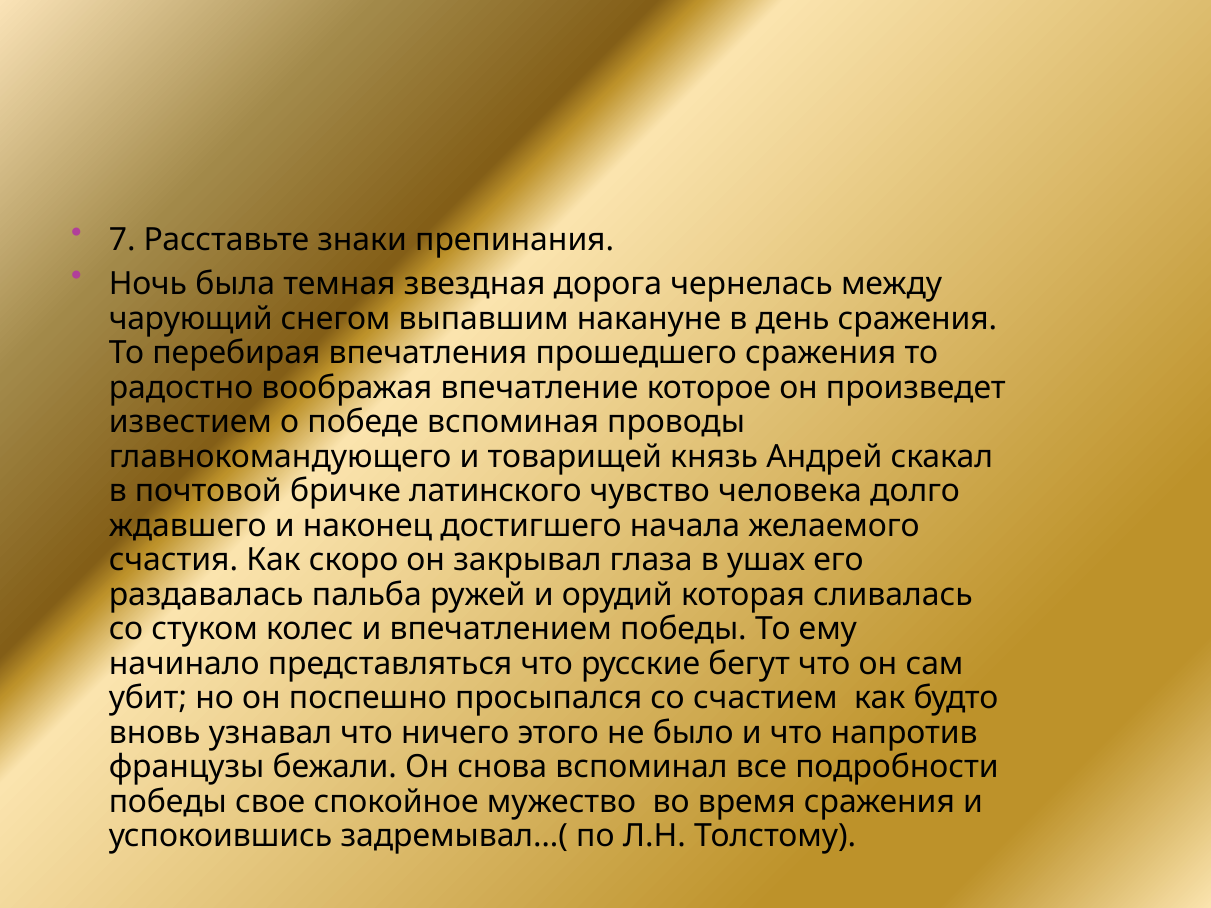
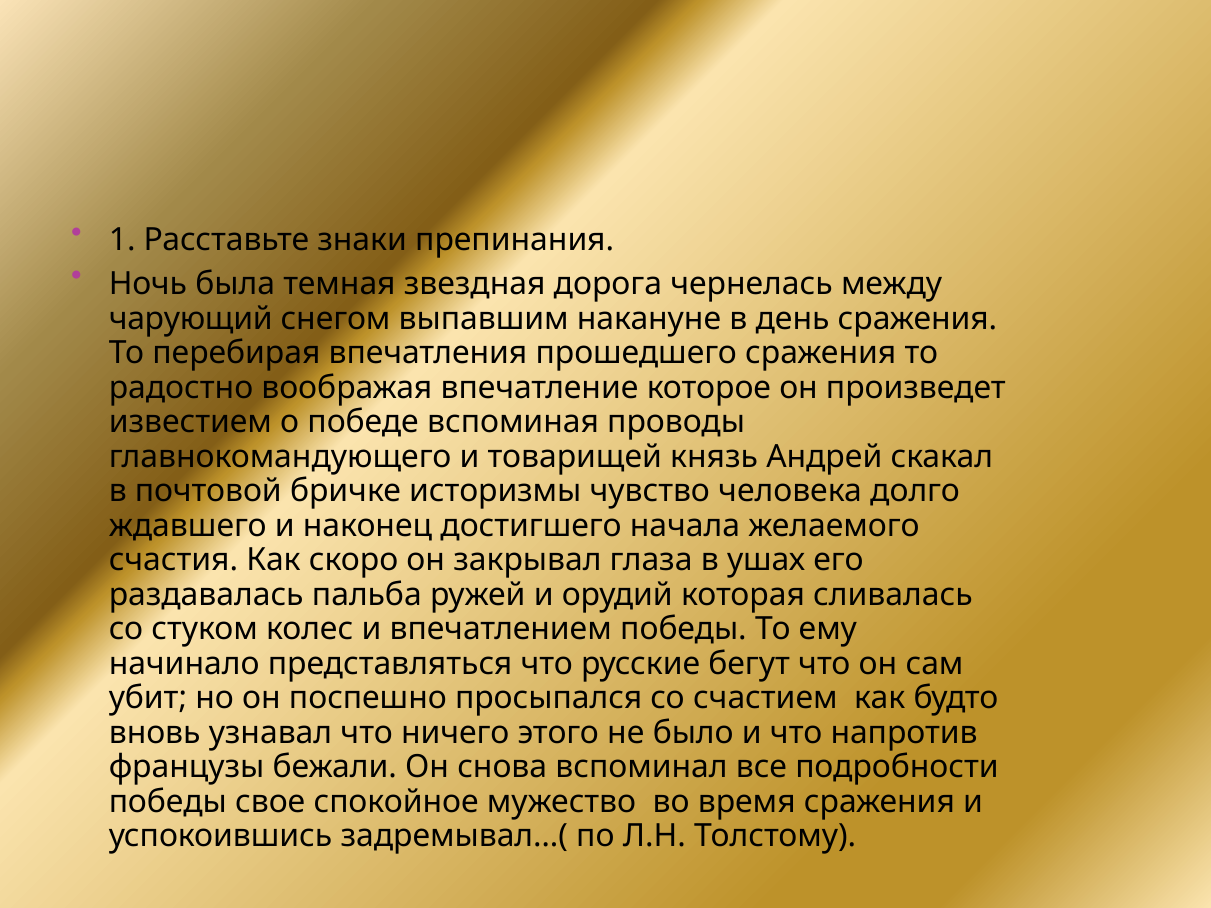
7: 7 -> 1 (122, 241)
латинского: латинского -> историзмы (495, 491)
